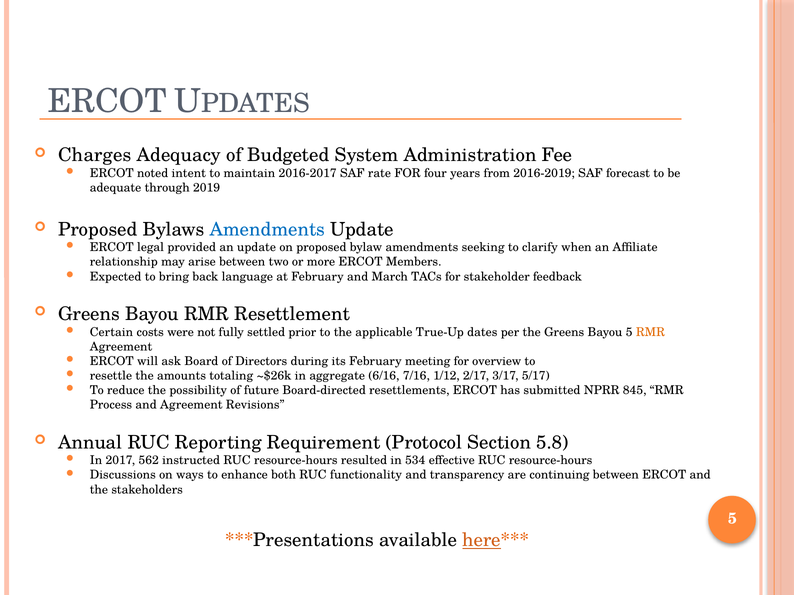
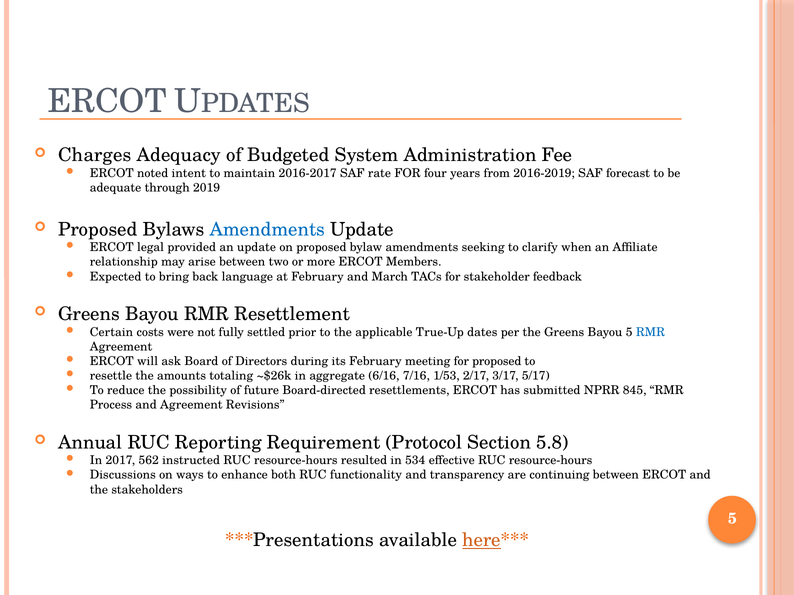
RMR colour: orange -> blue (650, 332)
for overview: overview -> proposed (497, 362)
1/12: 1/12 -> 1/53 (446, 376)
